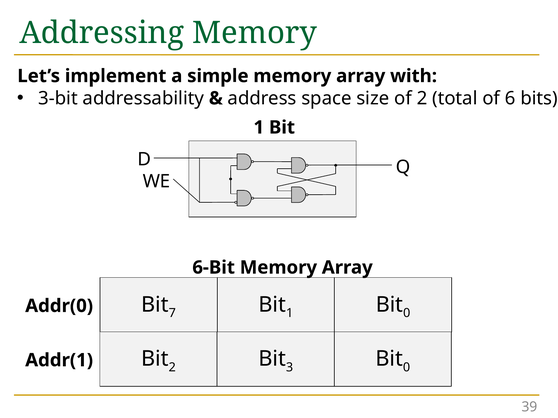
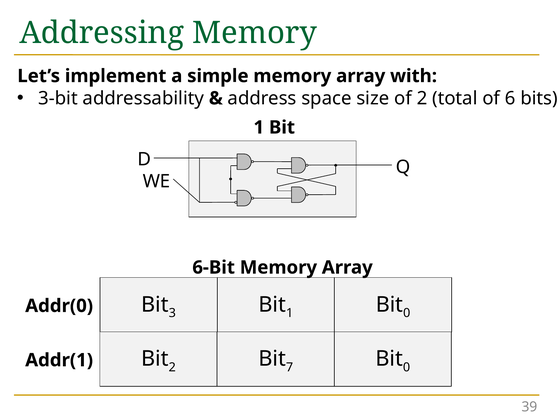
7: 7 -> 3 (172, 313)
3: 3 -> 7 (290, 368)
